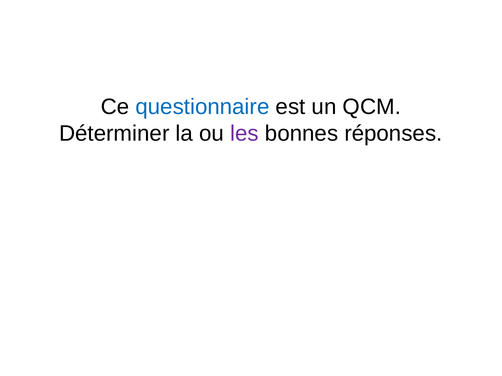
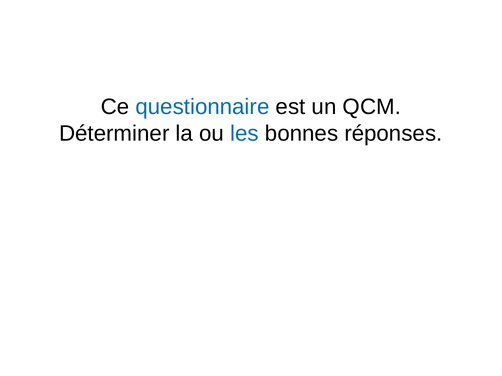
les colour: purple -> blue (244, 134)
